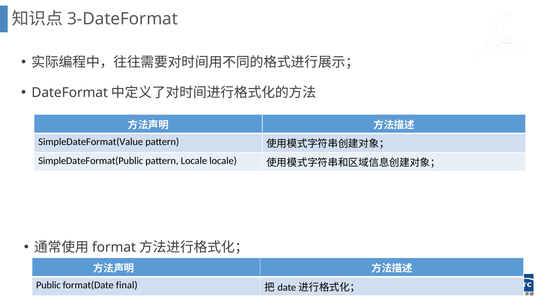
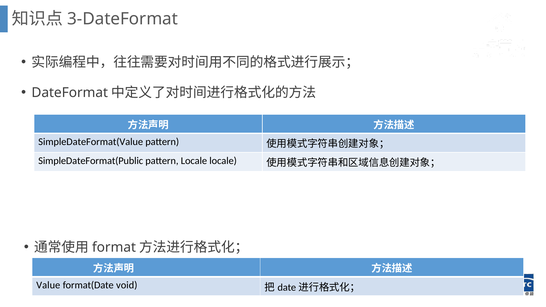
Public: Public -> Value (48, 285)
final: final -> void (127, 285)
